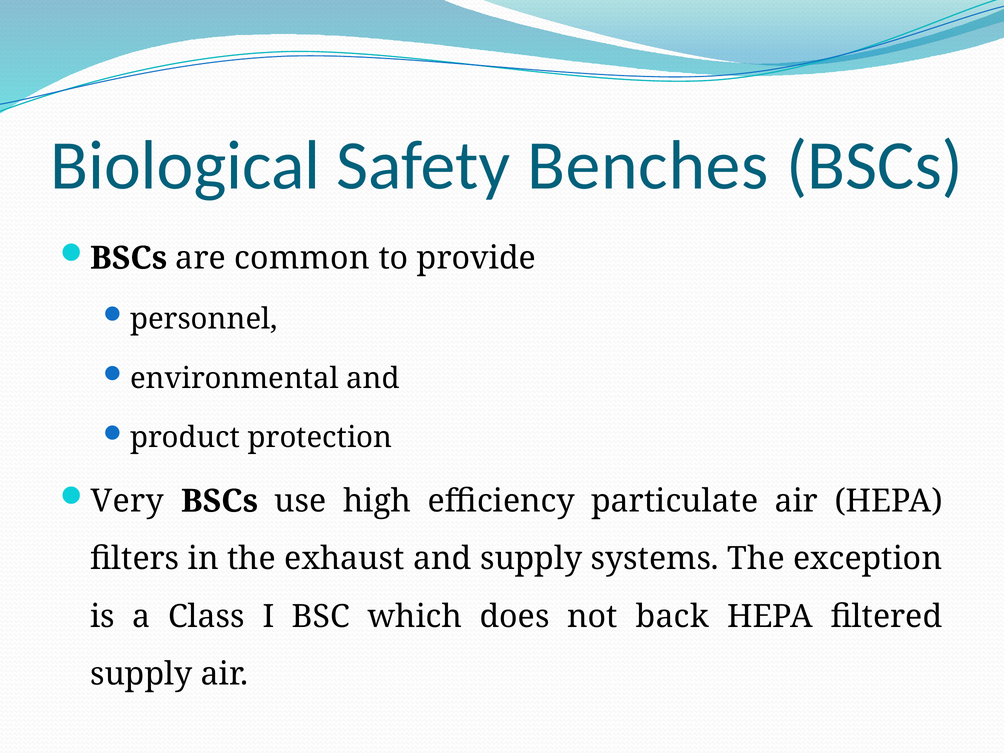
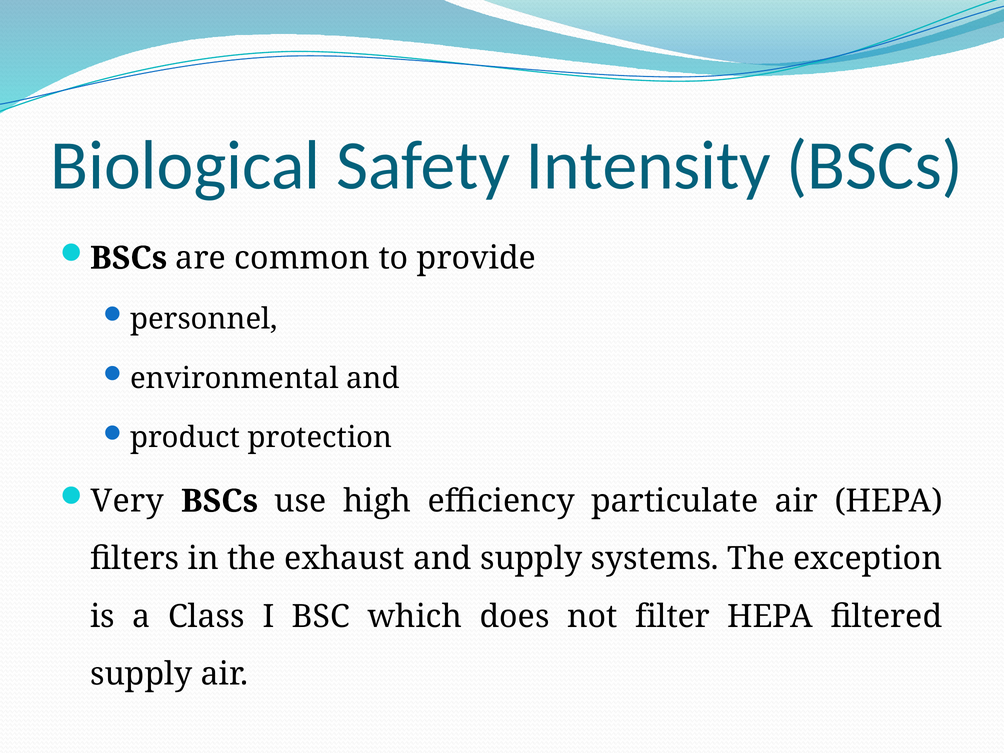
Benches: Benches -> Intensity (648, 166)
back: back -> filter (672, 616)
